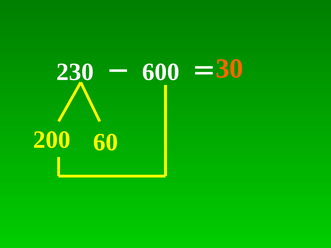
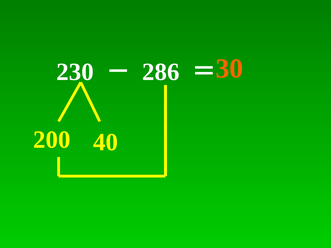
600: 600 -> 286 (161, 72)
60: 60 -> 40 (106, 142)
